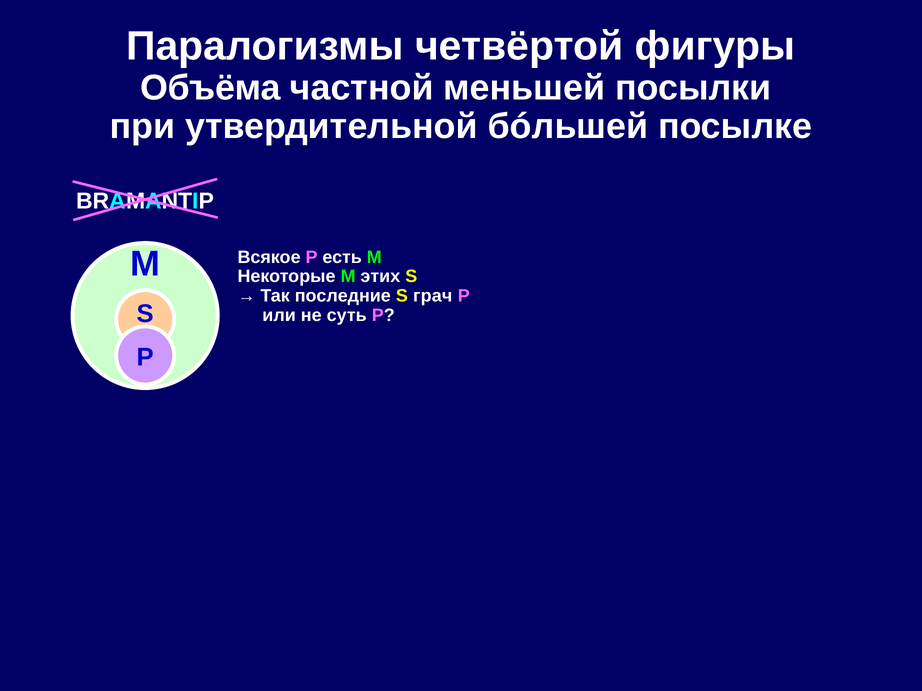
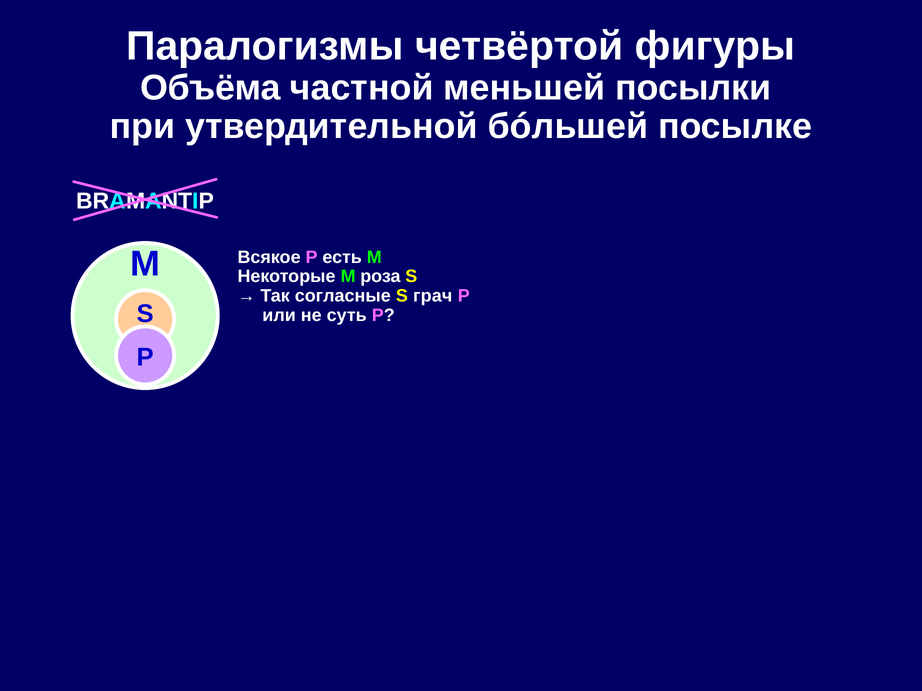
этих: этих -> роза (380, 277)
последние: последние -> согласные (343, 296)
